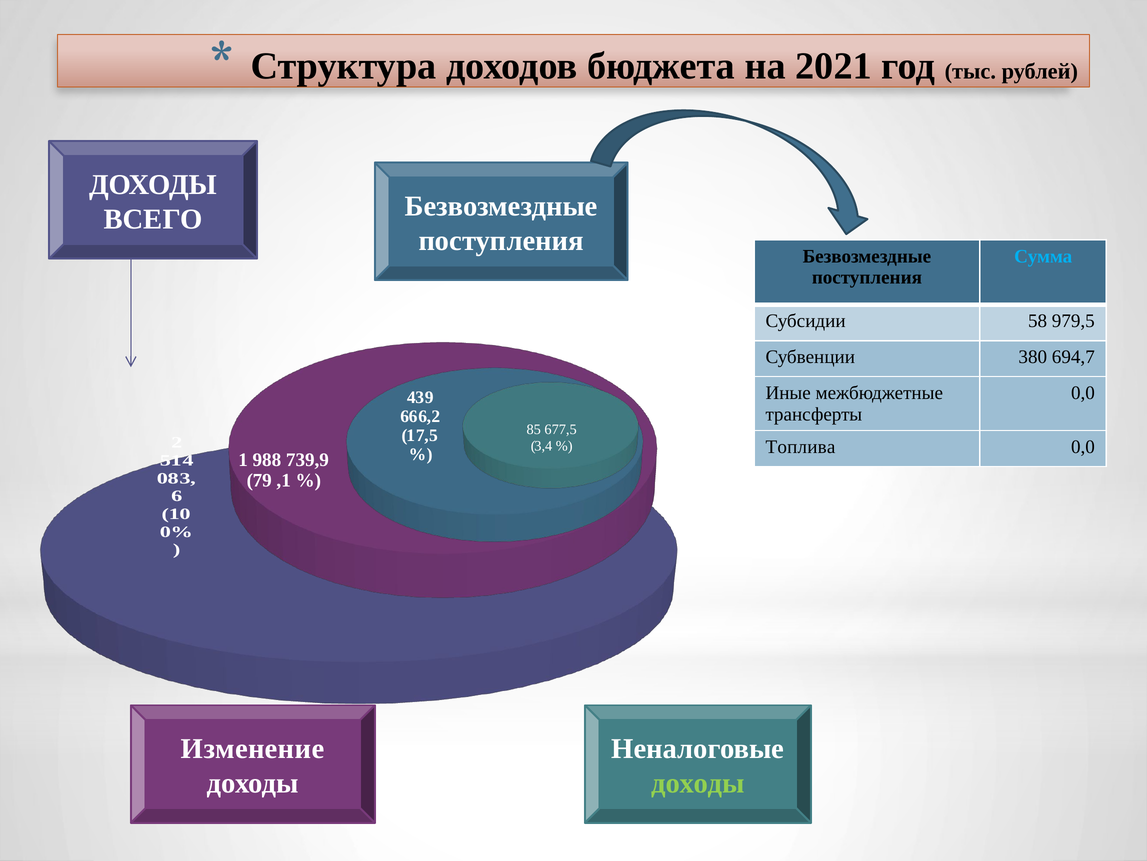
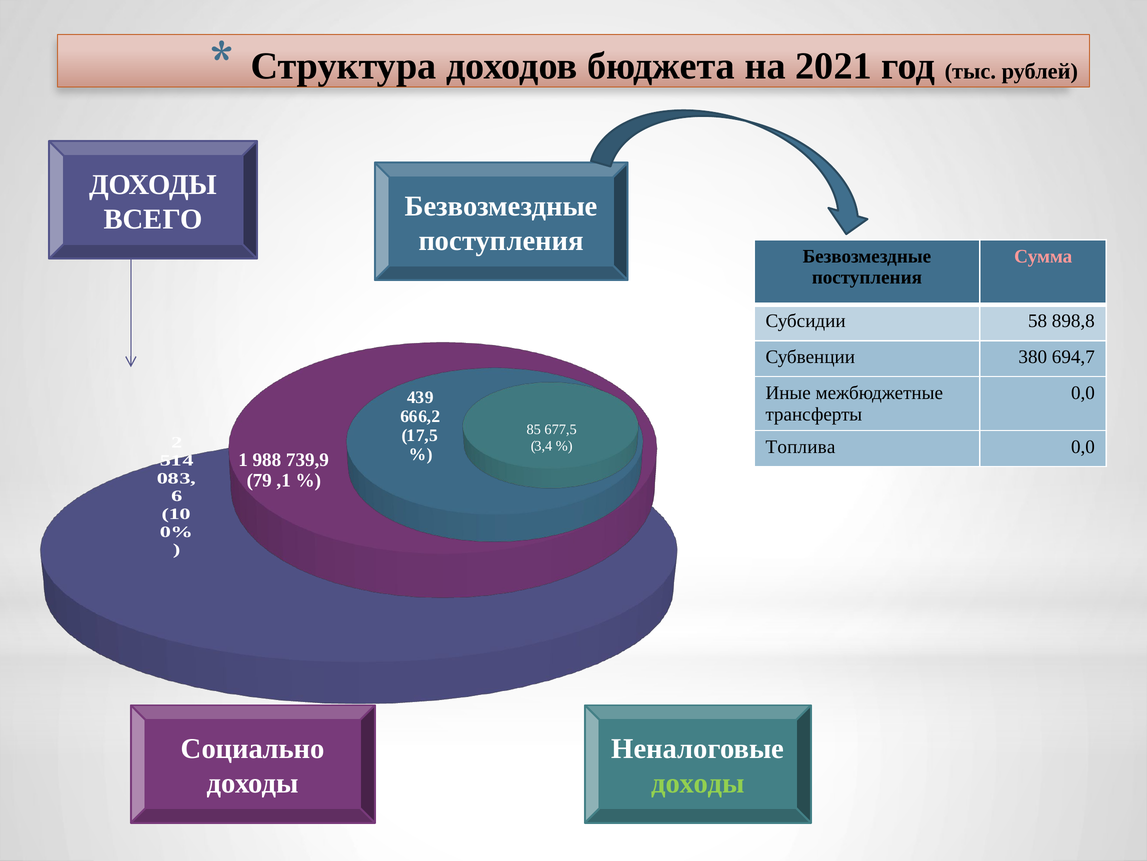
Сумма colour: light blue -> pink (1043, 256)
979,5: 979,5 -> 898,8 (1073, 321)
Изменение: Изменение -> Социально (253, 748)
